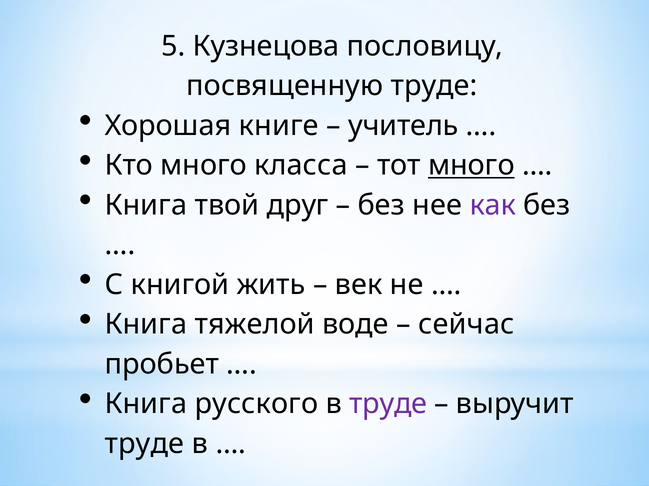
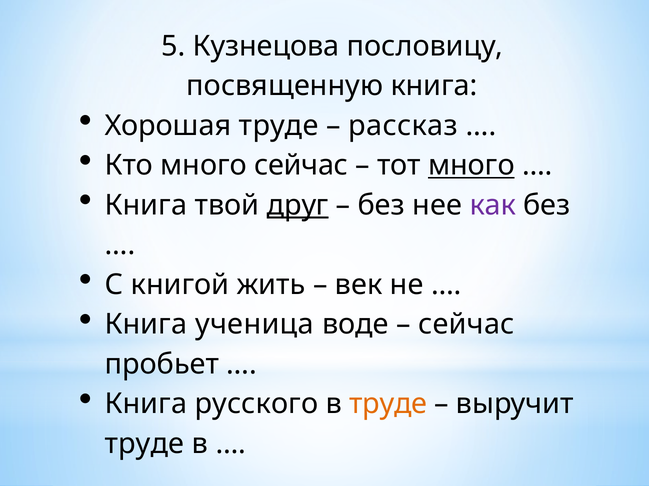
посвященную труде: труде -> книга (434, 86)
Хорошая книге: книге -> труде (279, 126)
учитель: учитель -> рассказ (403, 126)
много класса: класса -> сейчас (301, 166)
друг underline: none -> present (298, 205)
тяжелой: тяжелой -> ученица (254, 325)
труде colour: purple -> orange (388, 404)
